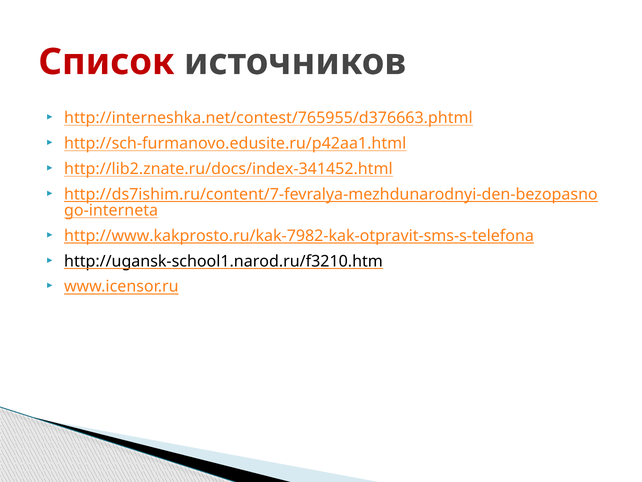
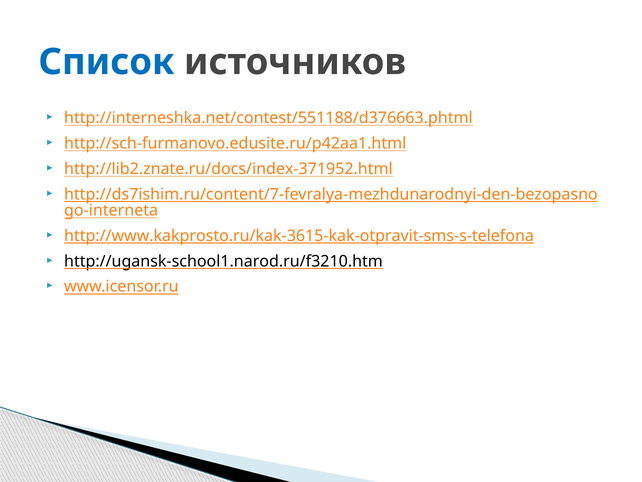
Список colour: red -> blue (106, 62)
http://interneshka.net/contest/765955/d376663.phtml: http://interneshka.net/contest/765955/d376663.phtml -> http://interneshka.net/contest/551188/d376663.phtml (268, 118)
http://lib2.znate.ru/docs/index-341452.html: http://lib2.znate.ru/docs/index-341452.html -> http://lib2.znate.ru/docs/index-371952.html (228, 169)
http://www.kakprosto.ru/kak-7982-kak-otpravit-sms-s-telefona: http://www.kakprosto.ru/kak-7982-kak-otpravit-sms-s-telefona -> http://www.kakprosto.ru/kak-3615-kak-otpravit-sms-s-telefona (299, 236)
